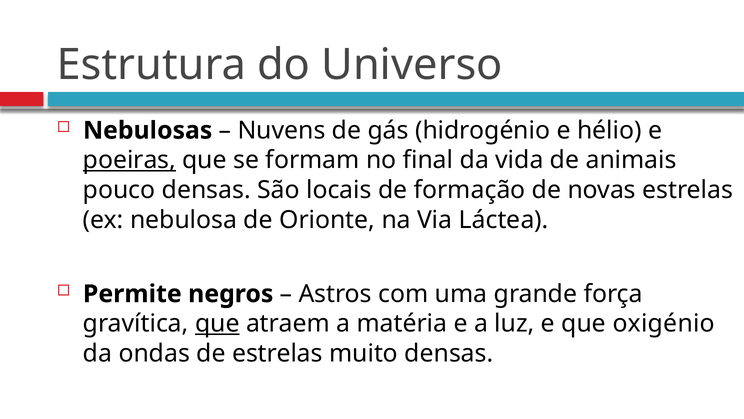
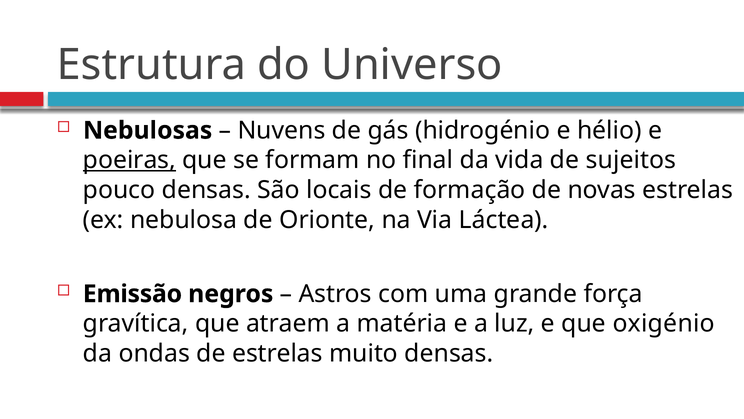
animais: animais -> sujeitos (631, 160)
Permite: Permite -> Emissão (132, 294)
que underline: present -> none (217, 323)
